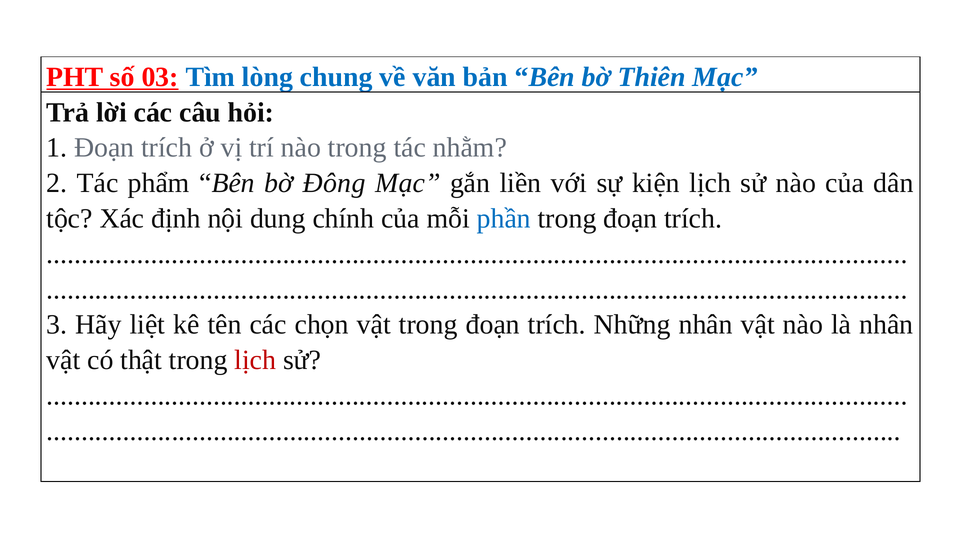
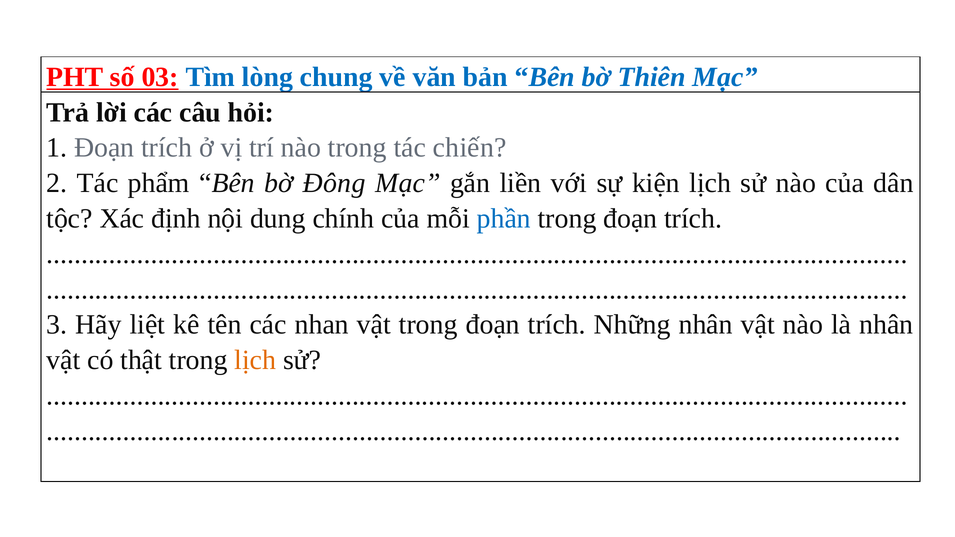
nhằm: nhằm -> chiến (470, 148)
chọn: chọn -> nhan (322, 325)
lịch colour: red -> orange (255, 360)
